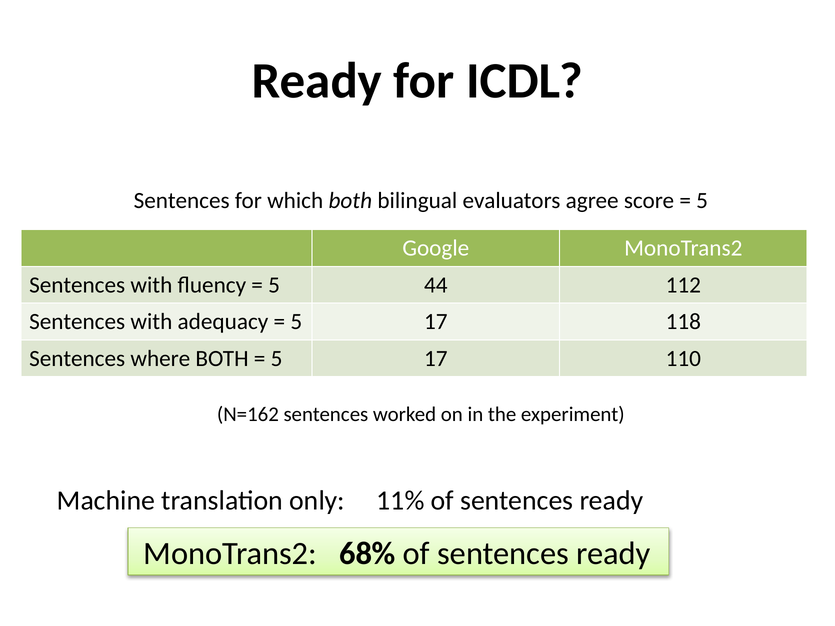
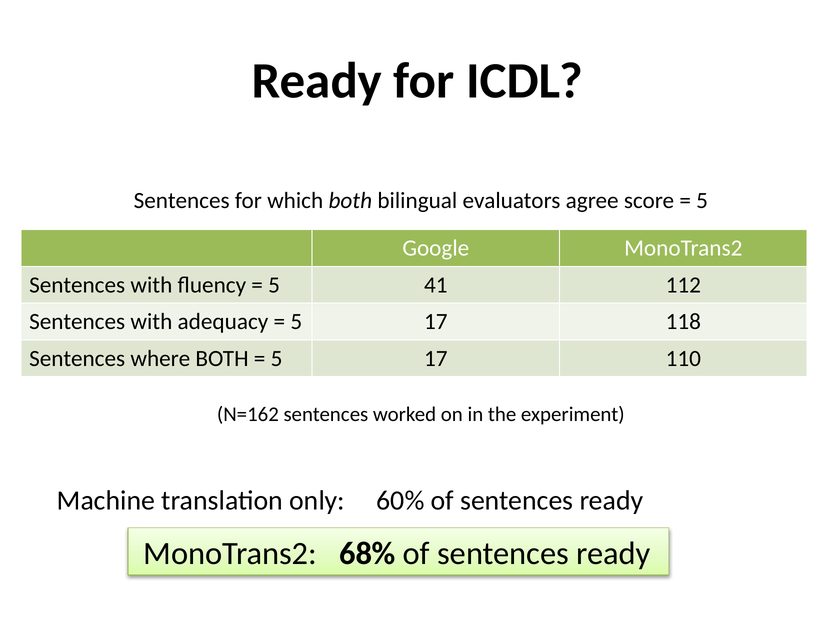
44: 44 -> 41 (436, 285)
11%: 11% -> 60% (400, 501)
